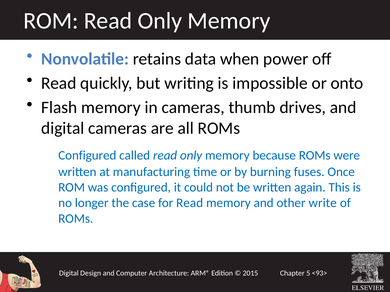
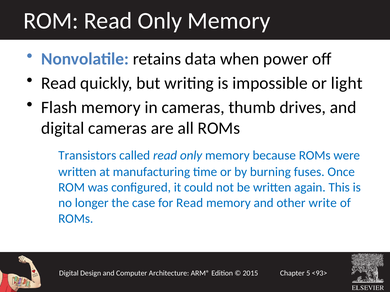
onto: onto -> light (347, 83)
Configured: Configured -> Transistors (87, 156)
